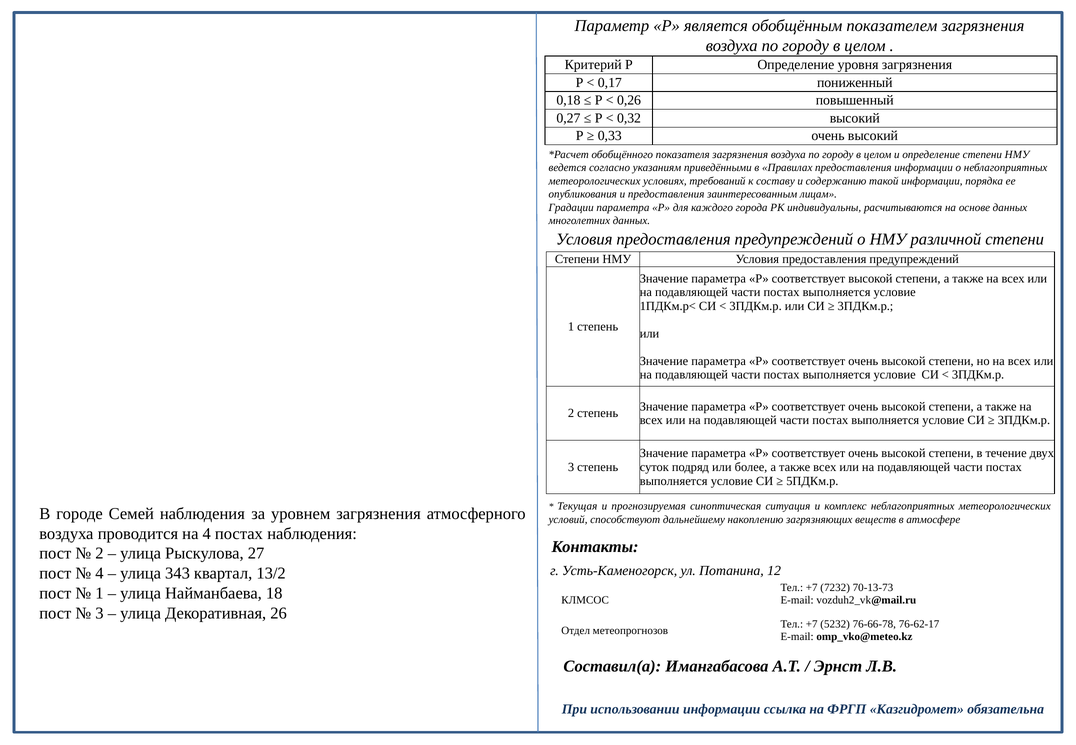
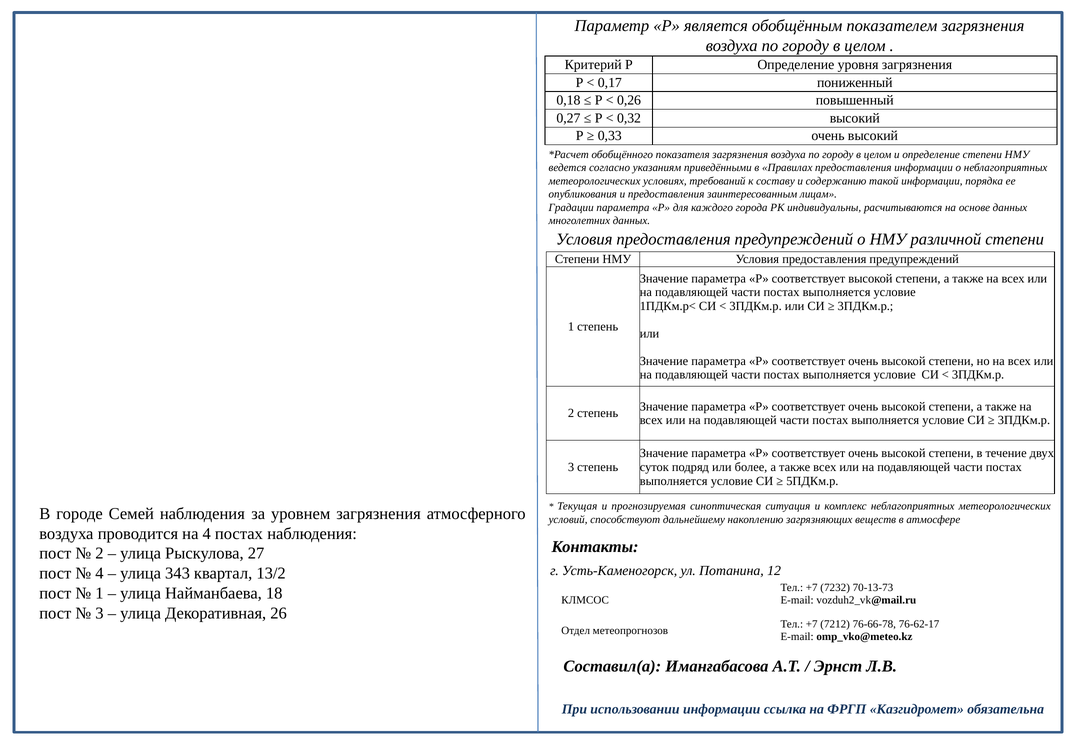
5232: 5232 -> 7212 (835, 624)
